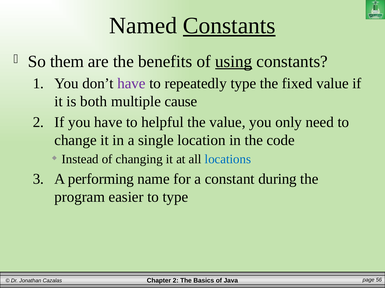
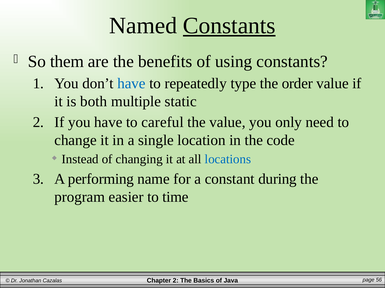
using underline: present -> none (234, 62)
have colour: purple -> blue (131, 84)
fixed: fixed -> order (297, 84)
cause: cause -> static (181, 102)
helpful: helpful -> careful (163, 123)
to type: type -> time (175, 197)
